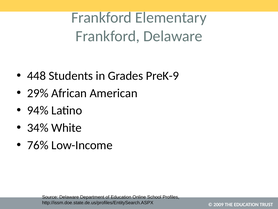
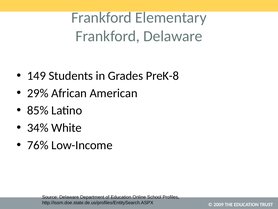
448: 448 -> 149 (36, 76)
PreK-9: PreK-9 -> PreK-8 (162, 76)
94%: 94% -> 85% (38, 110)
